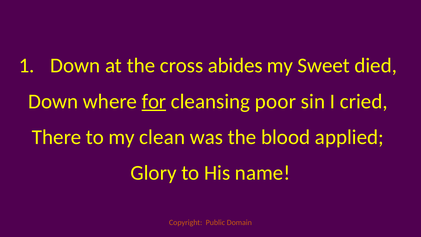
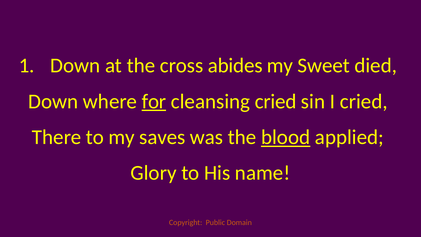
cleansing poor: poor -> cried (276, 101)
clean: clean -> saves (162, 137)
blood underline: none -> present (286, 137)
